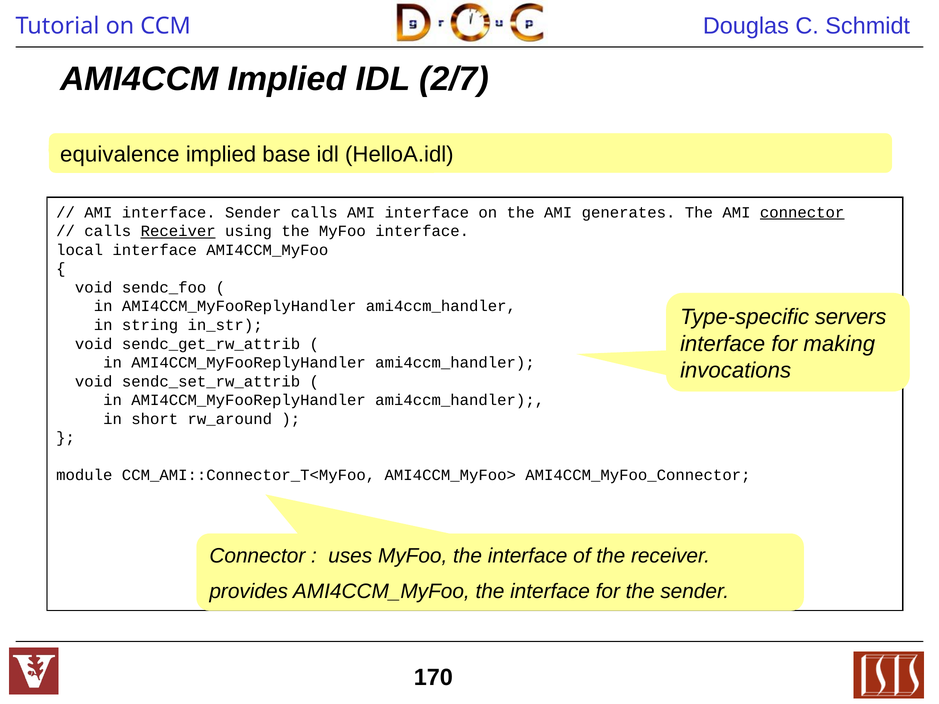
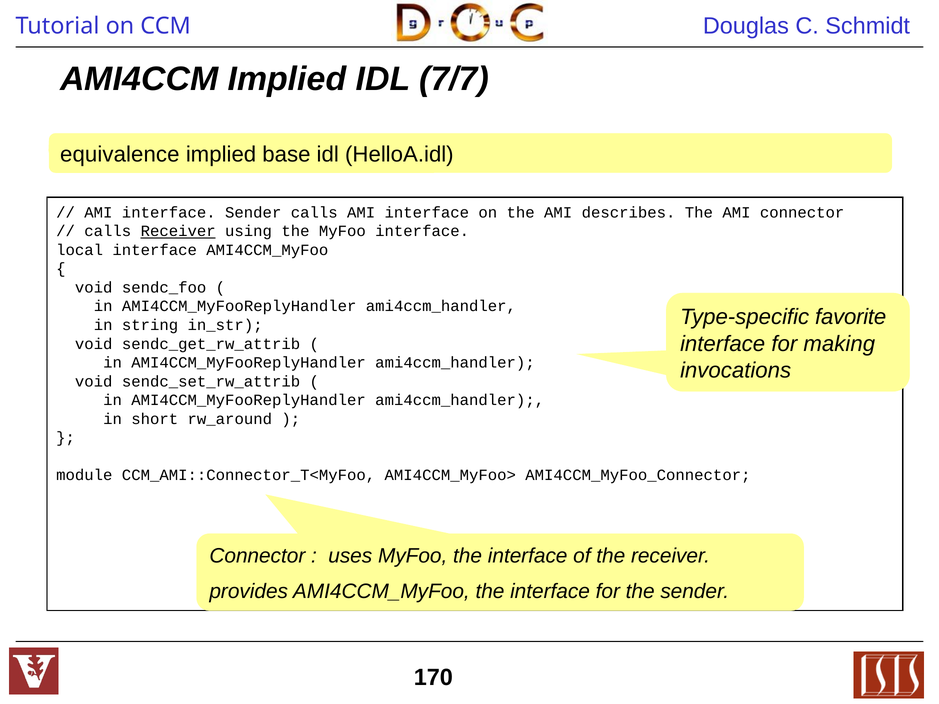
2/7: 2/7 -> 7/7 (454, 79)
generates: generates -> describes (629, 213)
connector underline: present -> none (802, 213)
servers: servers -> favorite (851, 317)
